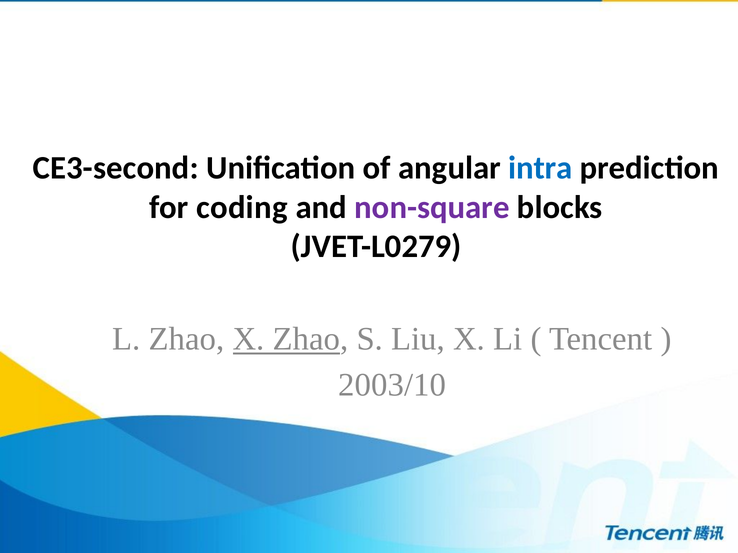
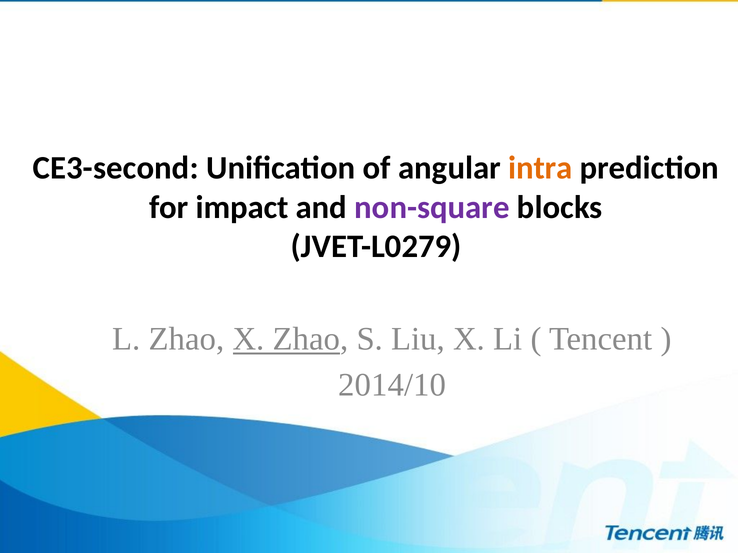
intra colour: blue -> orange (540, 168)
coding: coding -> impact (242, 207)
2003/10: 2003/10 -> 2014/10 (392, 385)
